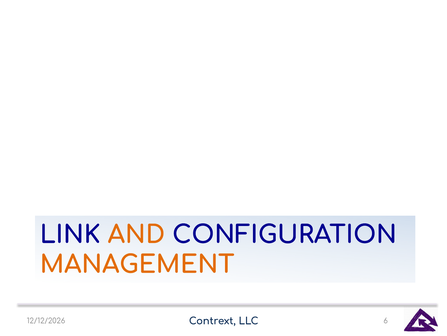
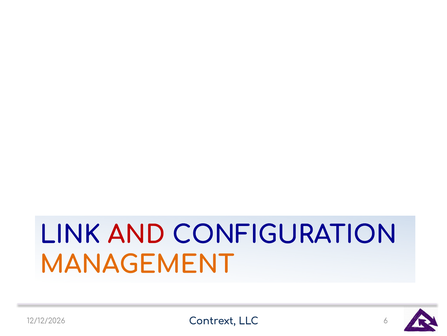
AND colour: orange -> red (136, 234)
